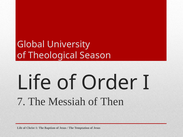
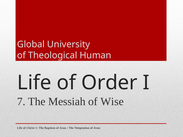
Season: Season -> Human (95, 55)
Then: Then -> Wise (112, 102)
